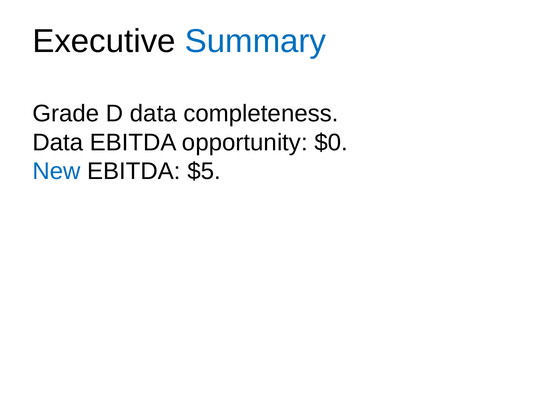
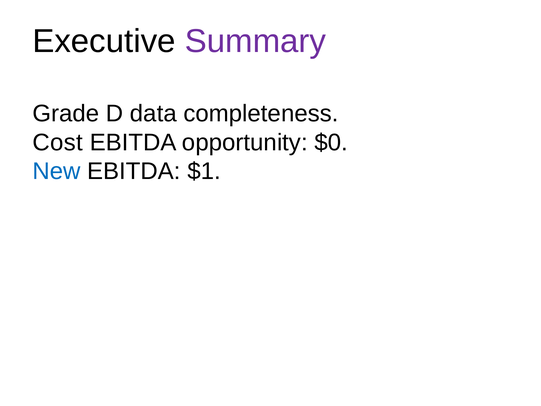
Summary colour: blue -> purple (255, 41)
Data: Data -> Cost (58, 142)
$5: $5 -> $1 (204, 171)
